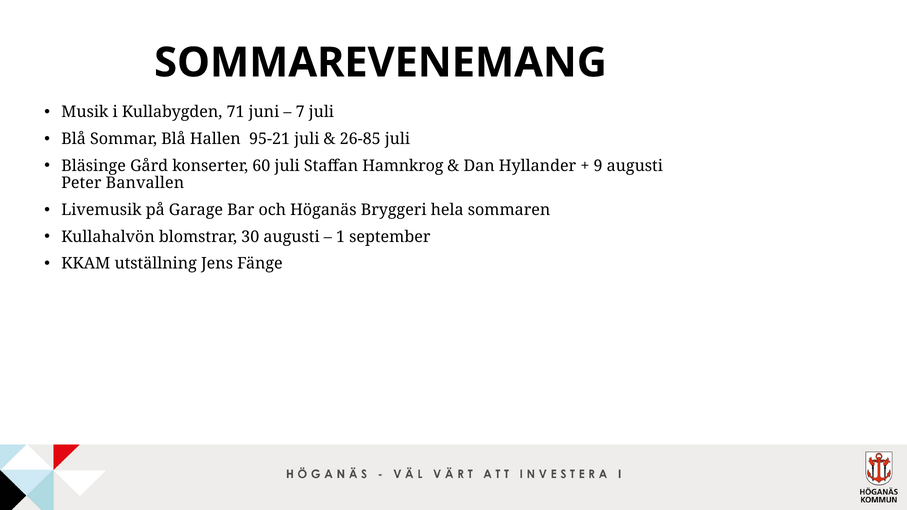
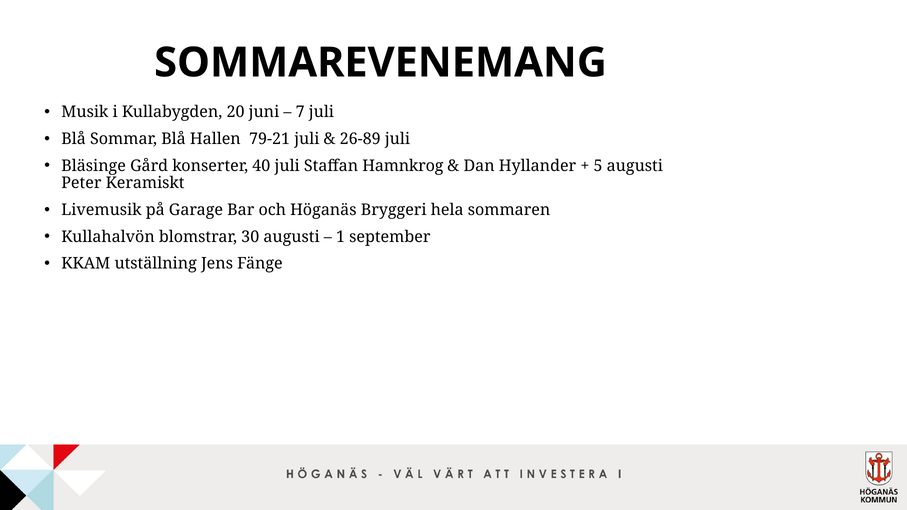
71: 71 -> 20 (236, 112)
95-21: 95-21 -> 79-21 (270, 139)
26-85: 26-85 -> 26-89 (360, 139)
60: 60 -> 40 (261, 166)
9: 9 -> 5 (598, 166)
Banvallen: Banvallen -> Keramiskt (145, 183)
